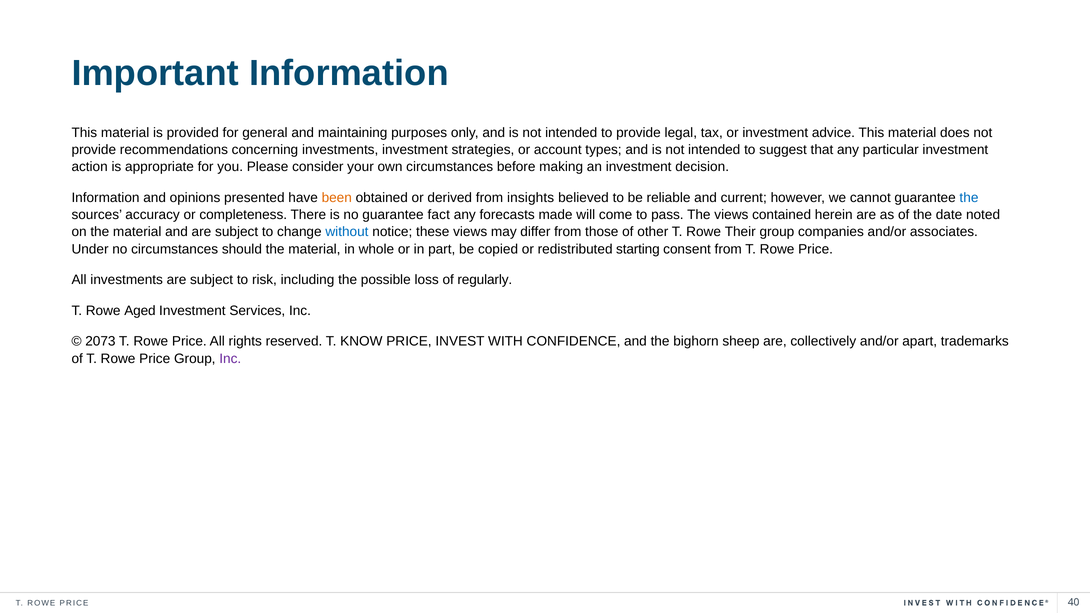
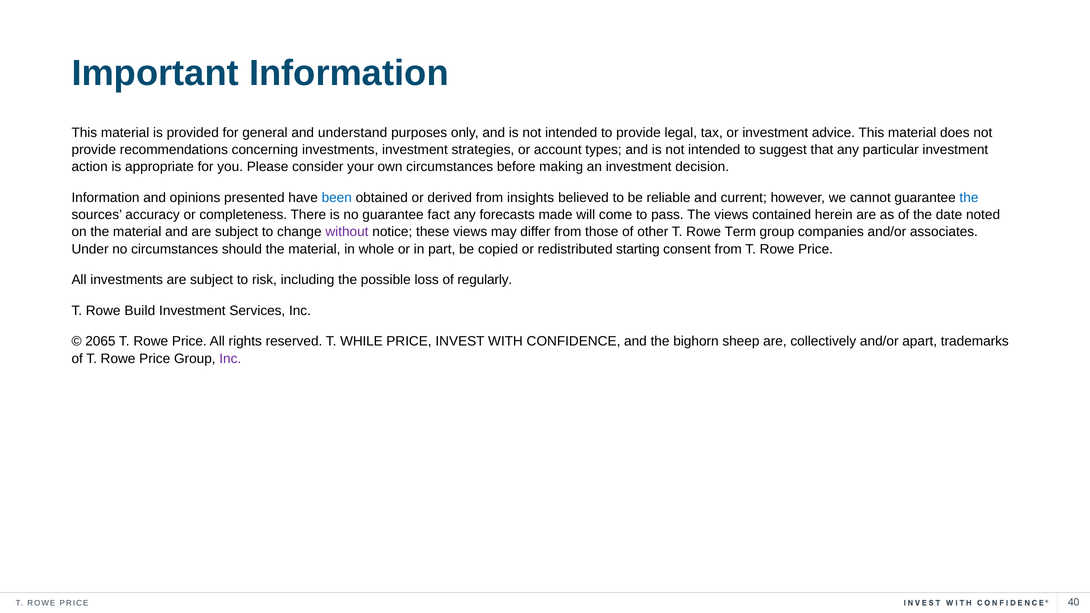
maintaining: maintaining -> understand (353, 133)
been colour: orange -> blue (337, 198)
without colour: blue -> purple (347, 232)
Their: Their -> Term (740, 232)
Aged: Aged -> Build (140, 311)
2073: 2073 -> 2065 (100, 341)
KNOW: KNOW -> WHILE (361, 341)
